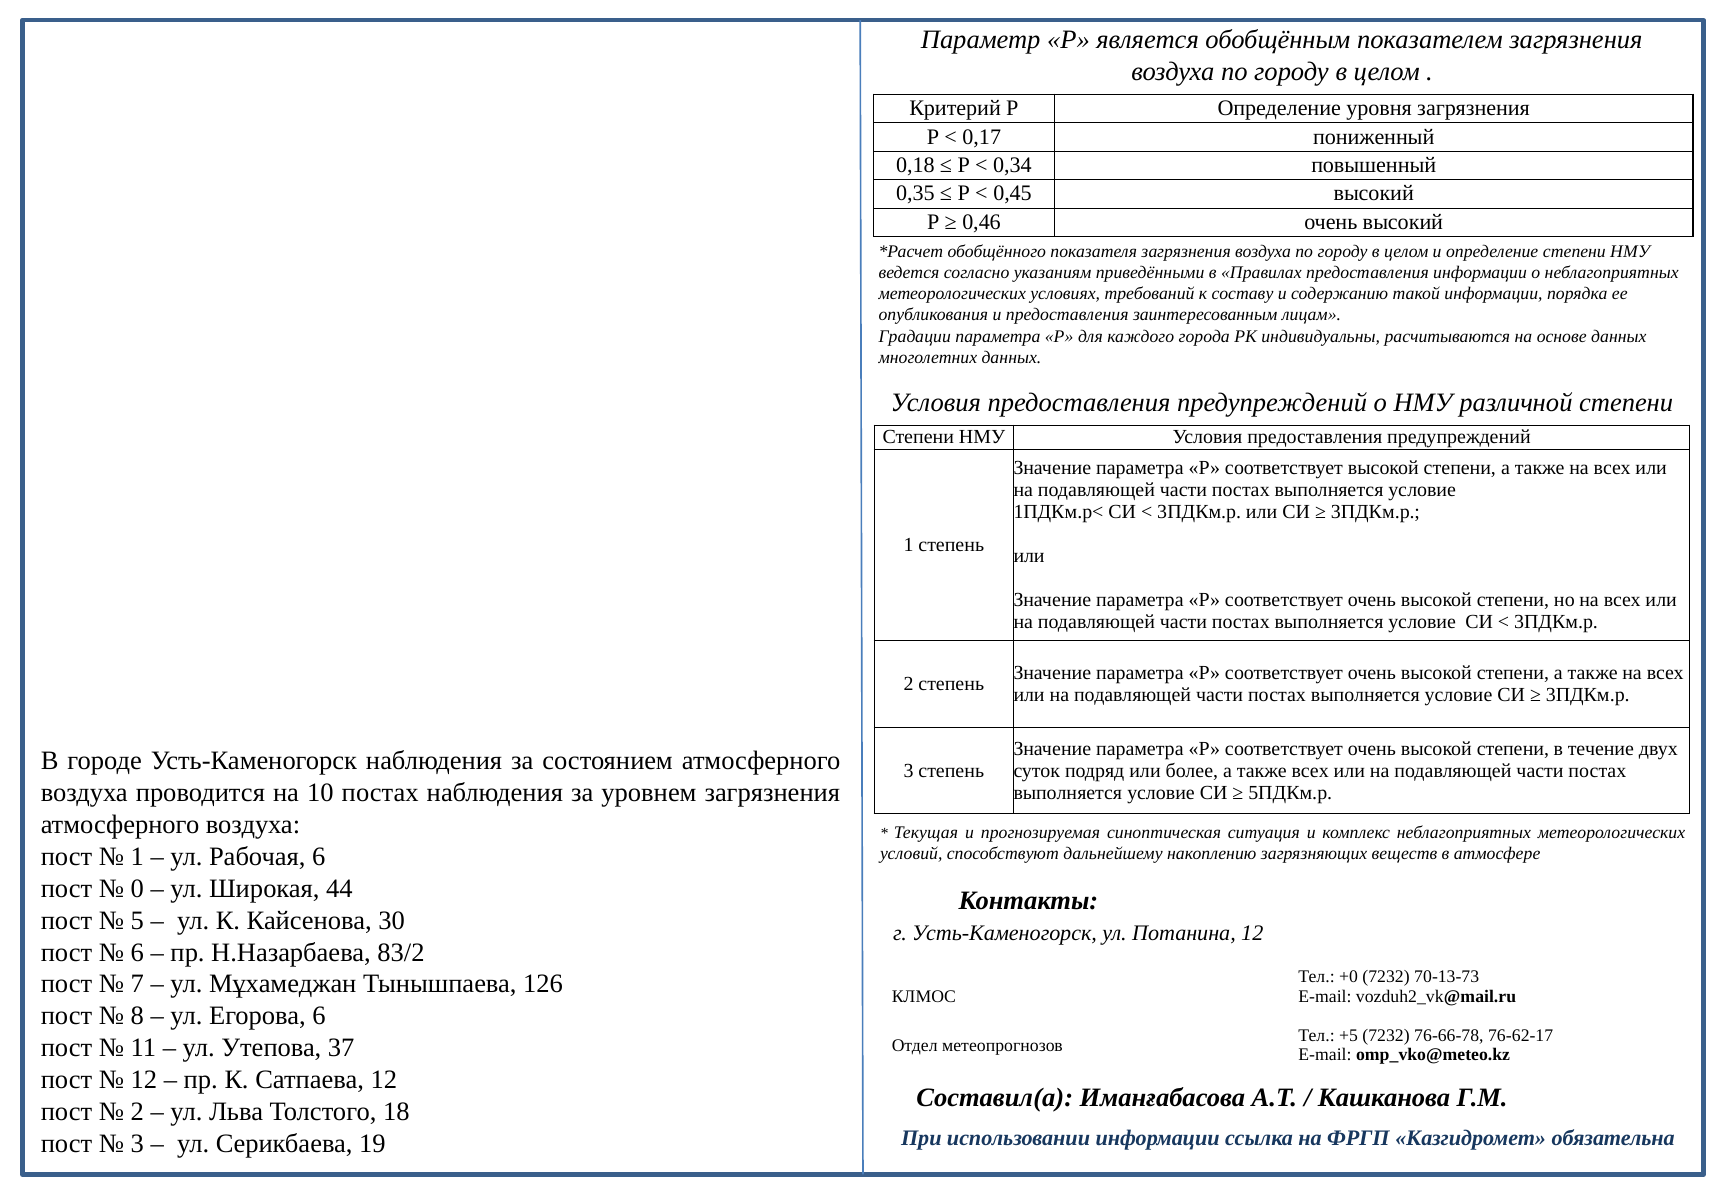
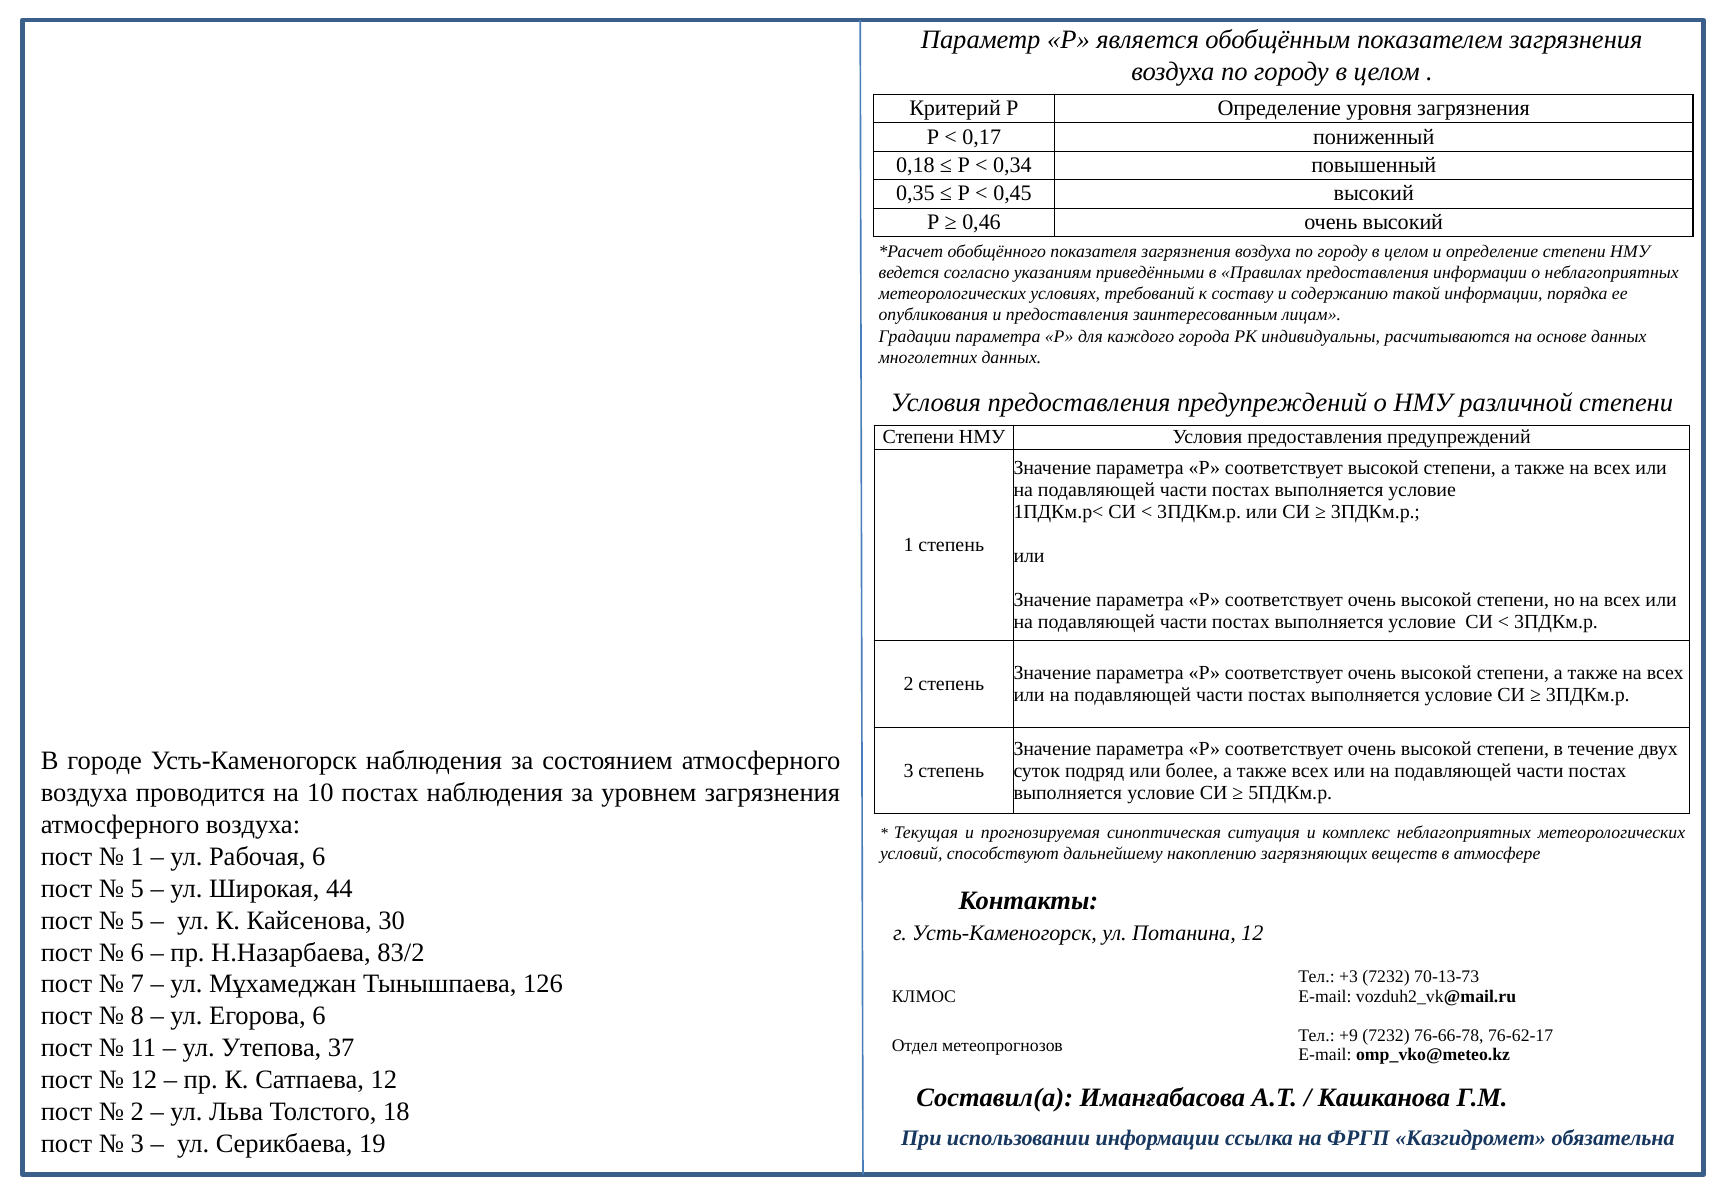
0: 0 -> 5 (137, 888)
+0: +0 -> +3 (1348, 977)
+5: +5 -> +9 (1348, 1035)
